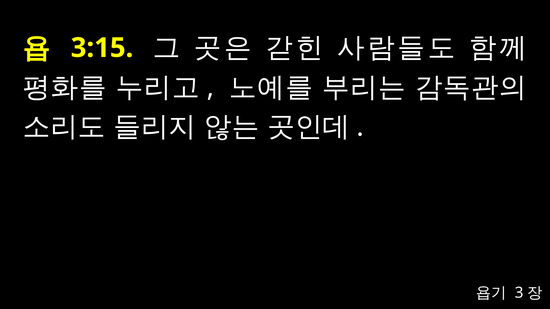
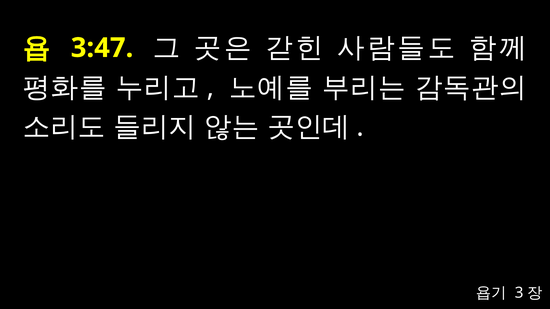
3:15: 3:15 -> 3:47 (102, 48)
